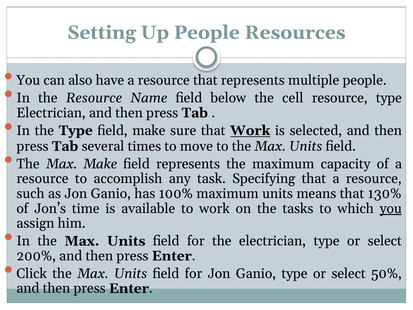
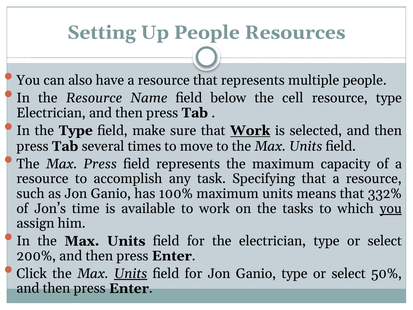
Max Make: Make -> Press (100, 164)
130%: 130% -> 332% (385, 193)
Units underline: none -> present (131, 273)
